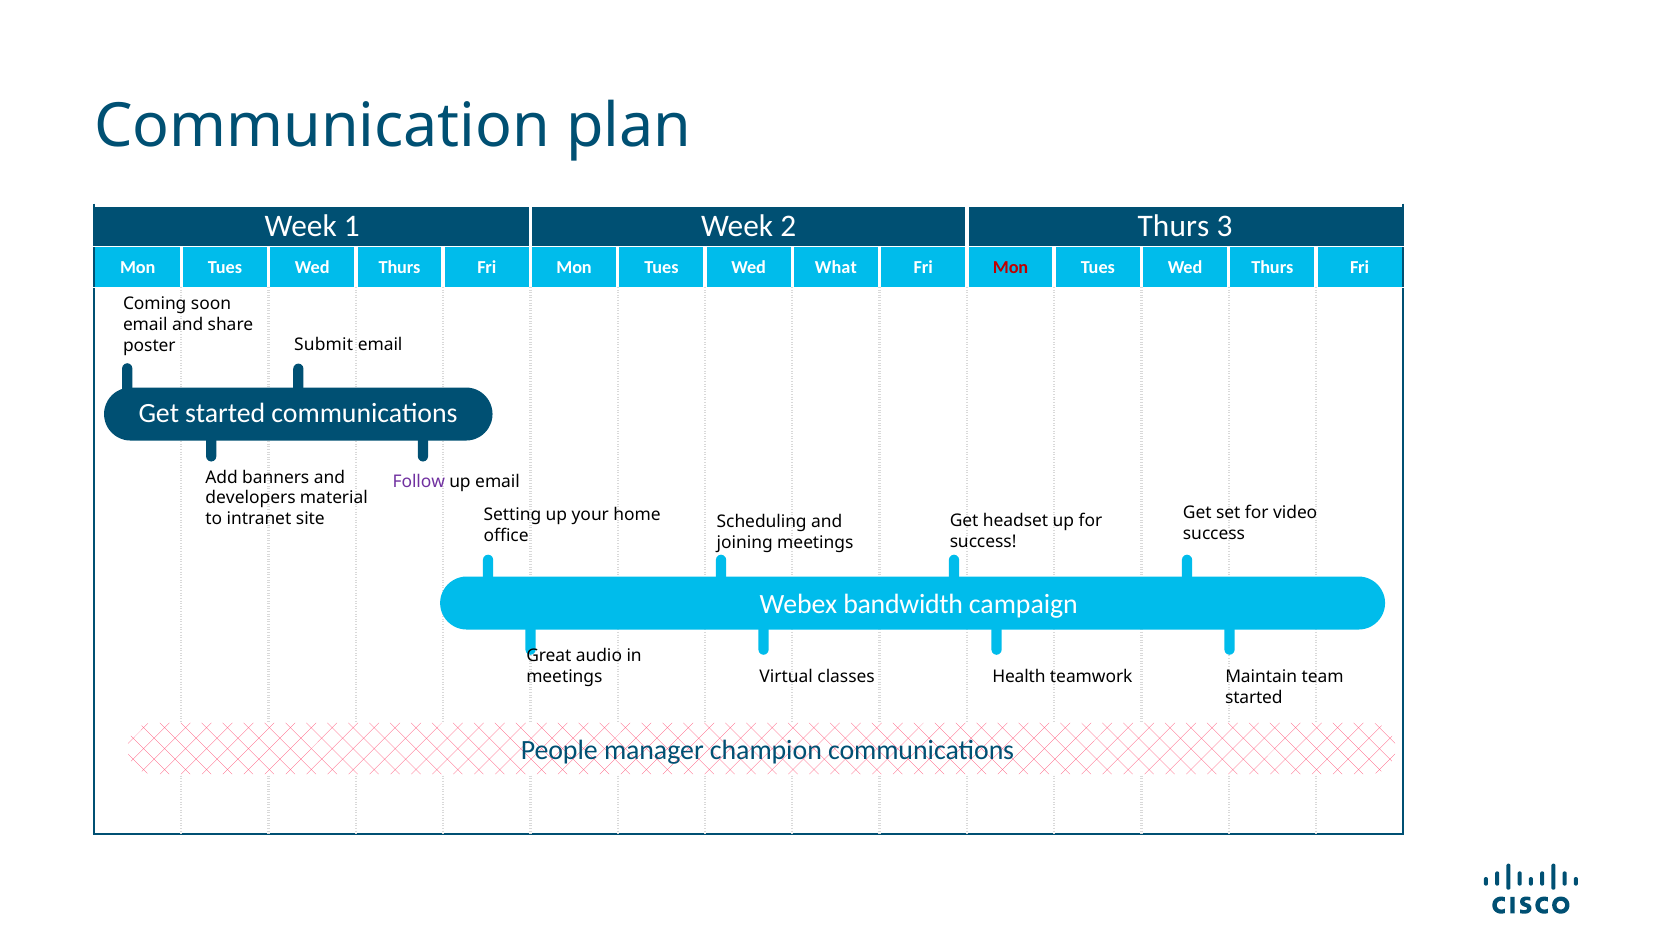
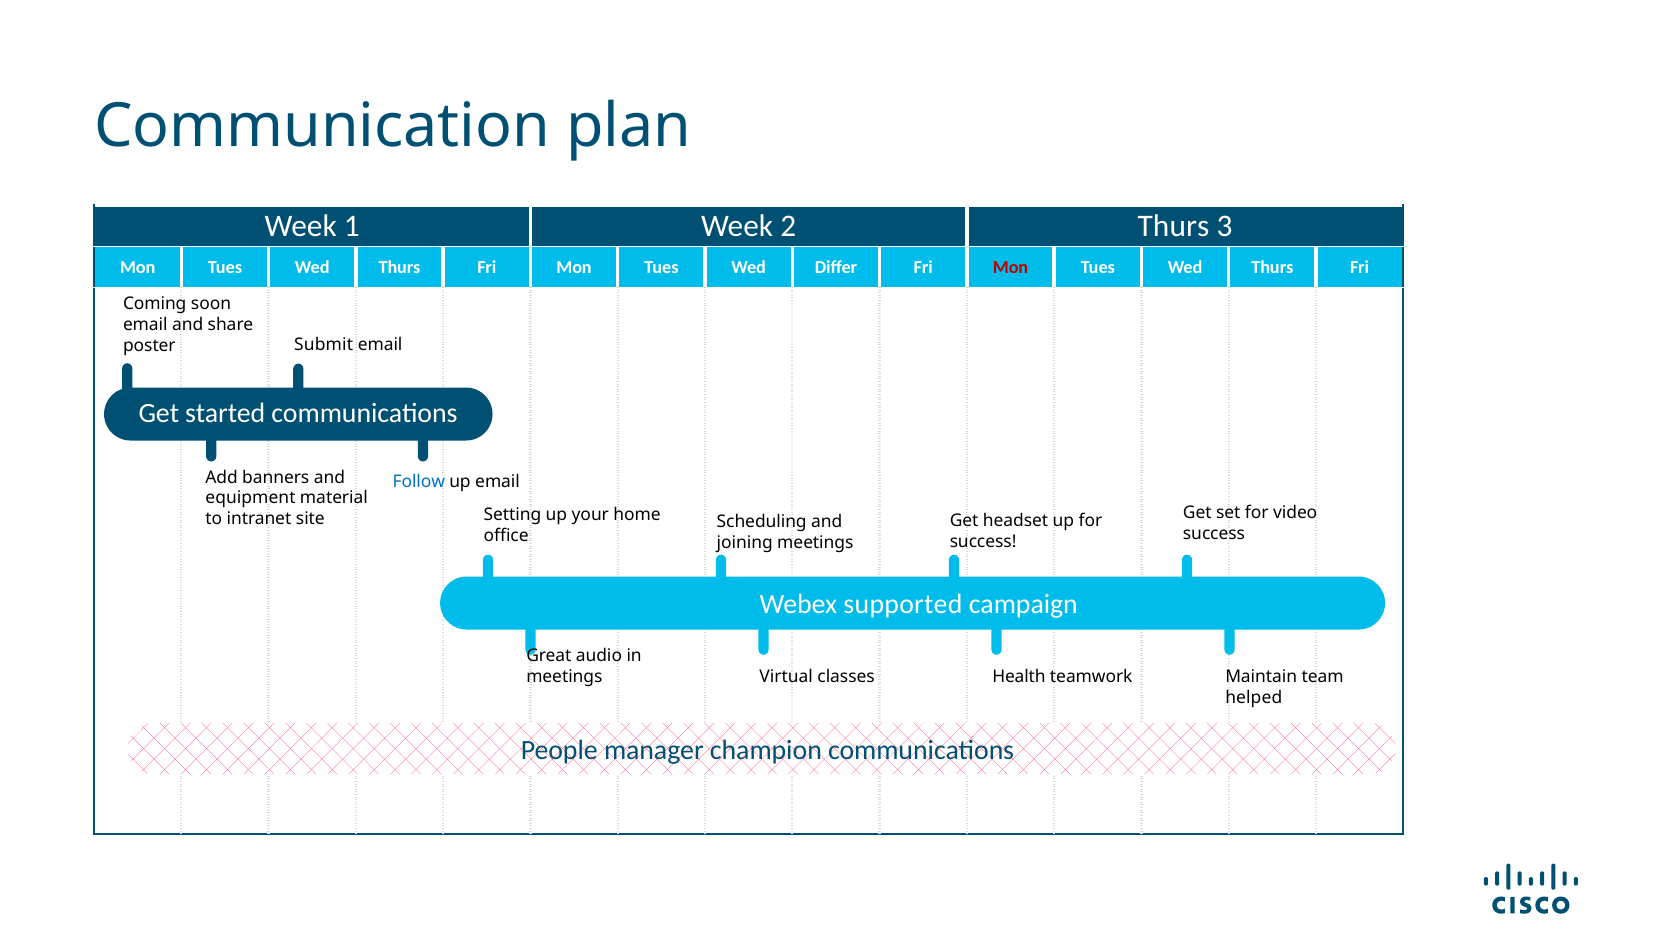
What: What -> Differ (836, 267)
Follow colour: purple -> blue (419, 482)
developers: developers -> equipment (250, 498)
bandwidth: bandwidth -> supported (903, 604)
started: started -> helped (1254, 697)
